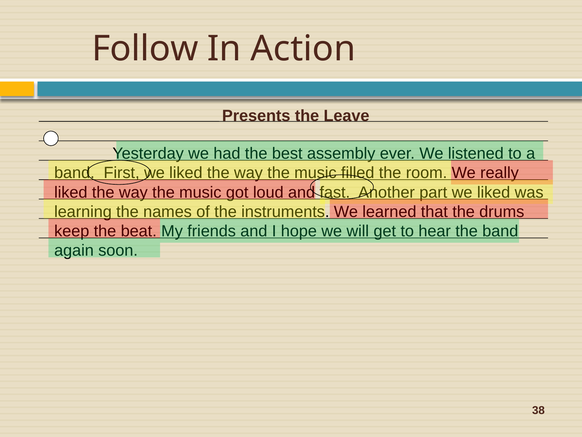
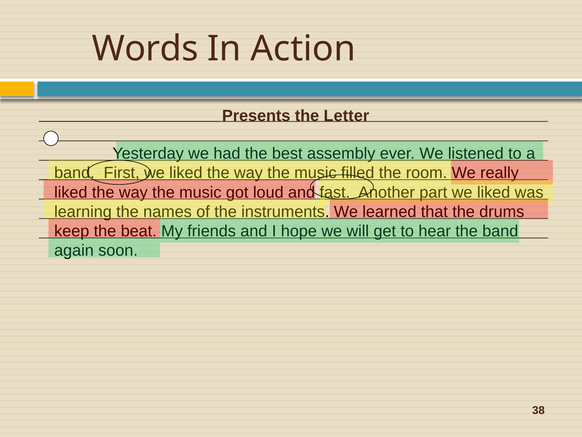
Follow: Follow -> Words (145, 49)
Leave: Leave -> Letter (346, 116)
